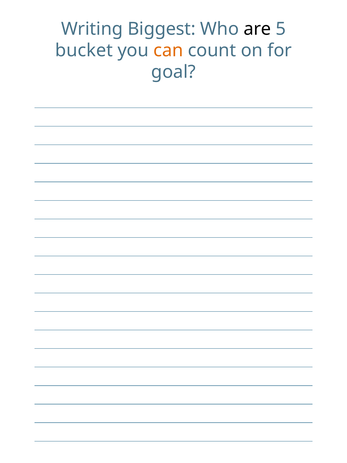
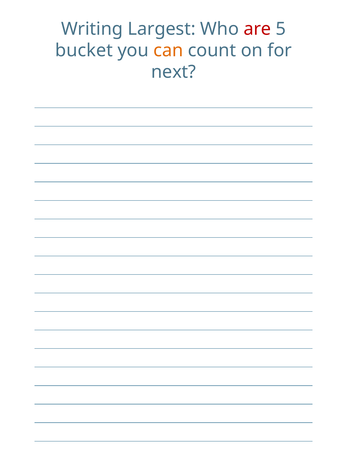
Biggest: Biggest -> Largest (162, 29)
are colour: black -> red (257, 29)
goal: goal -> next (174, 72)
